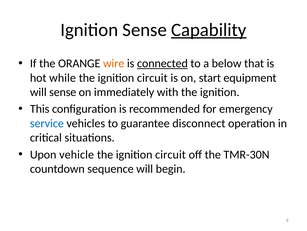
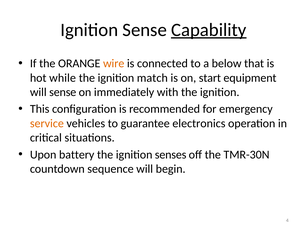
connected underline: present -> none (162, 63)
circuit: circuit -> match (152, 78)
service colour: blue -> orange (47, 123)
disconnect: disconnect -> electronics (199, 123)
vehicle: vehicle -> battery (77, 154)
circuit: circuit -> senses (171, 154)
